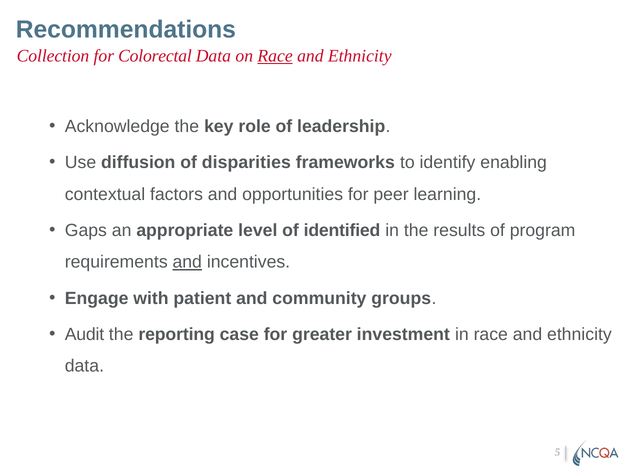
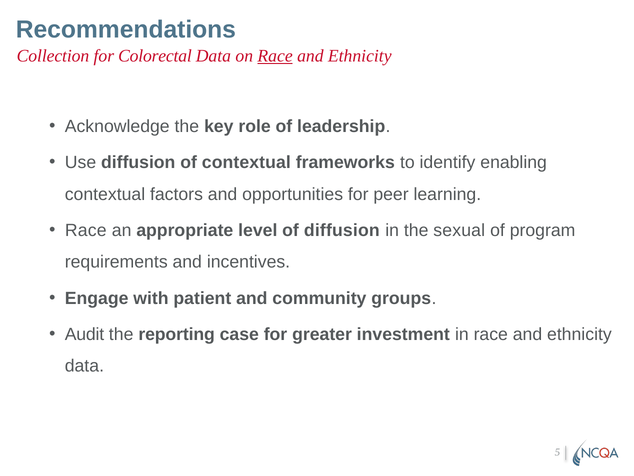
of disparities: disparities -> contextual (246, 162)
Gaps: Gaps -> Race (86, 230)
of identified: identified -> diffusion (342, 230)
results: results -> sexual (459, 230)
and underline: present -> none (187, 262)
